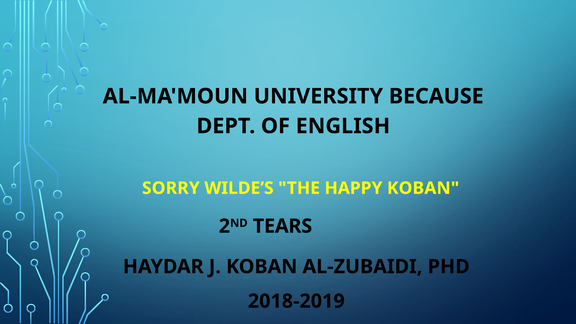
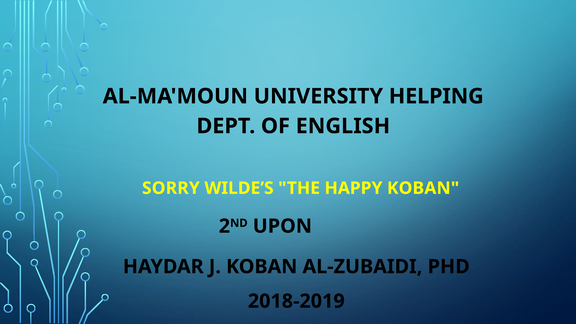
BECAUSE: BECAUSE -> HELPING (436, 96)
TEARS: TEARS -> UPON (282, 226)
